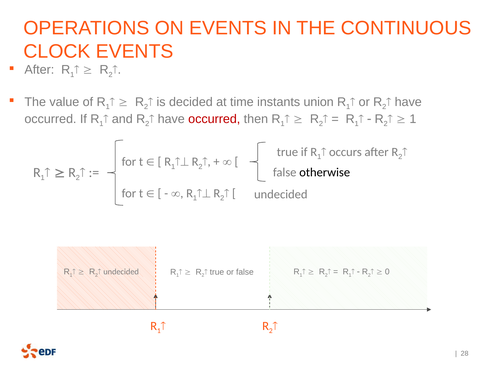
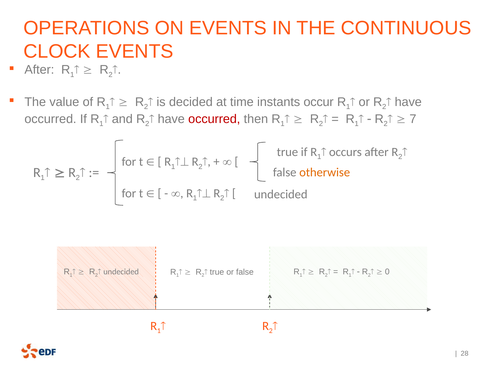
union: union -> occur (319, 102)
1: 1 -> 7 (413, 119)
otherwise colour: black -> orange (325, 172)
